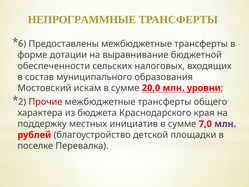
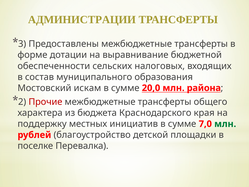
НЕПРОГРАММНЫЕ: НЕПРОГРАММНЫЕ -> АДМИНИСТРАЦИИ (82, 20)
6: 6 -> 3 (22, 44)
уровни: уровни -> района (204, 88)
млн colour: purple -> green (225, 124)
